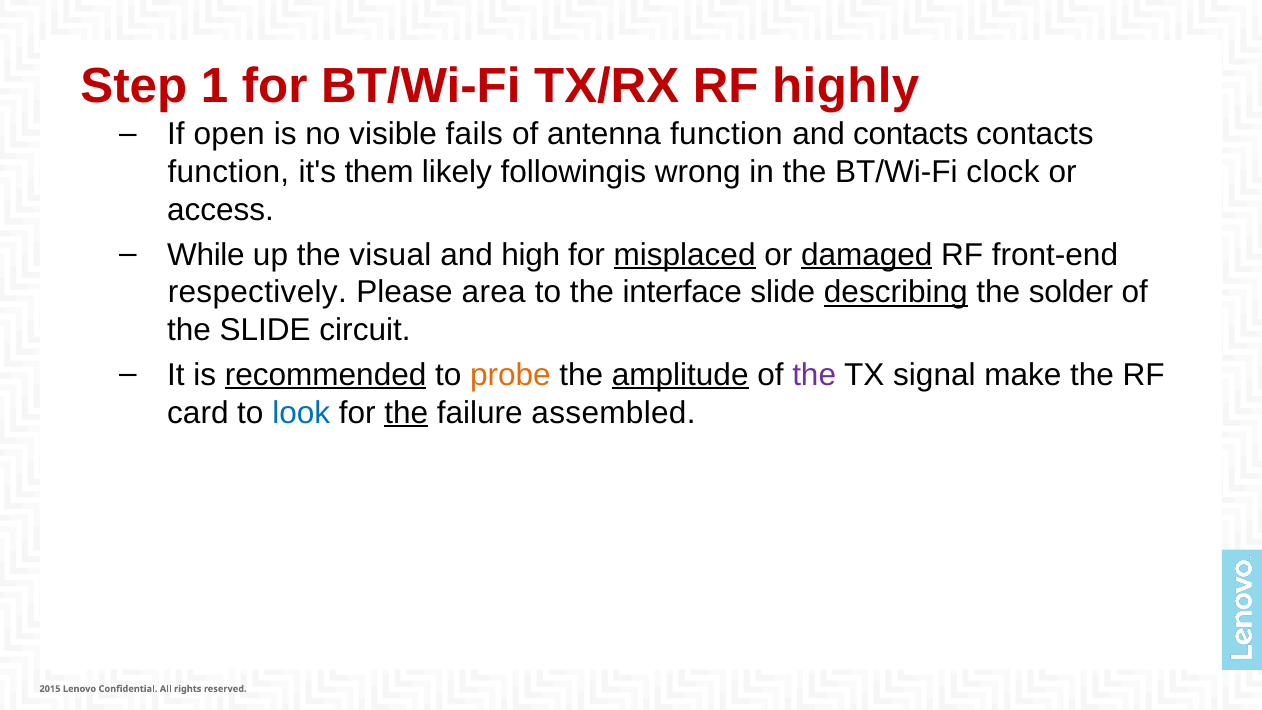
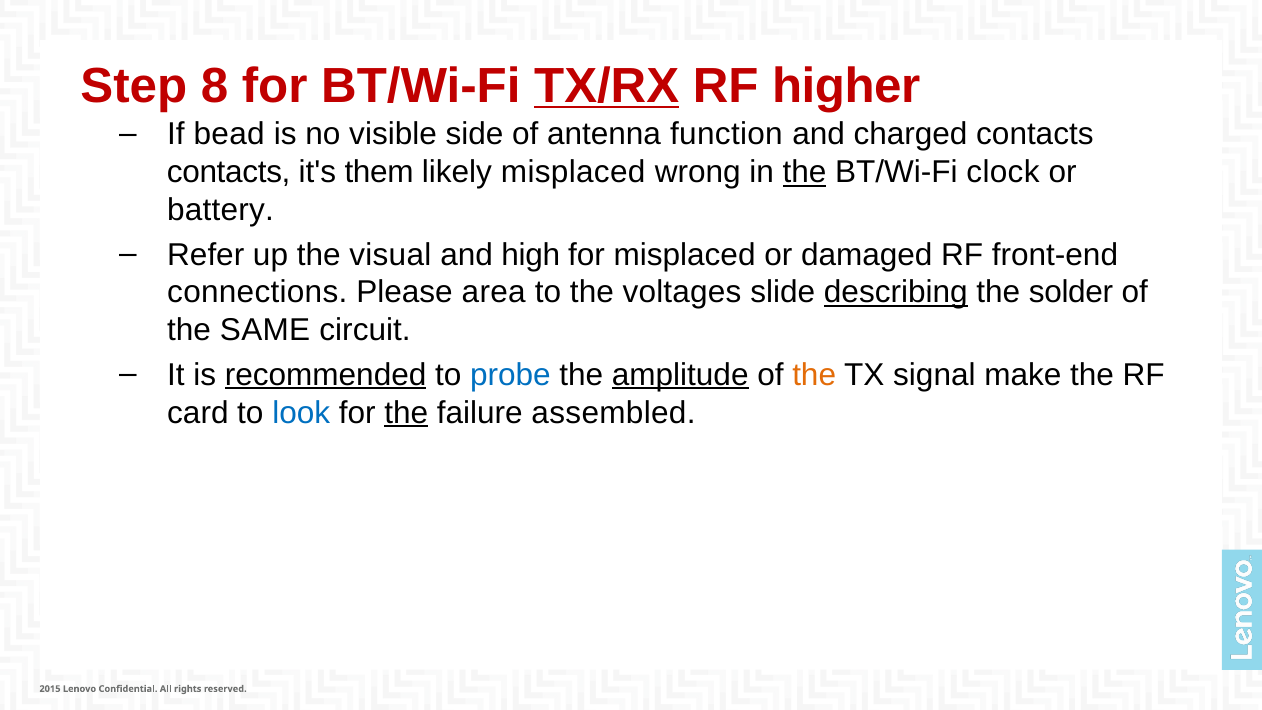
1: 1 -> 8 (215, 86)
TX/RX underline: none -> present (607, 86)
highly: highly -> higher (846, 86)
open: open -> bead (229, 134)
fails: fails -> side (474, 134)
and contacts: contacts -> charged (911, 134)
function: function -> contacts (229, 172)
likely followingis: followingis -> misplaced (573, 172)
the underline: none -> present (805, 172)
access: access -> battery (220, 210)
While: While -> Refer (206, 255)
misplaced underline: present -> none (685, 255)
damaged underline: present -> none (867, 255)
respectively: respectively -> connections (257, 292)
interface: interface -> voltages (682, 292)
the SLIDE: SLIDE -> SAME (265, 330)
probe colour: orange -> blue (510, 375)
the colour: purple -> orange (814, 375)
